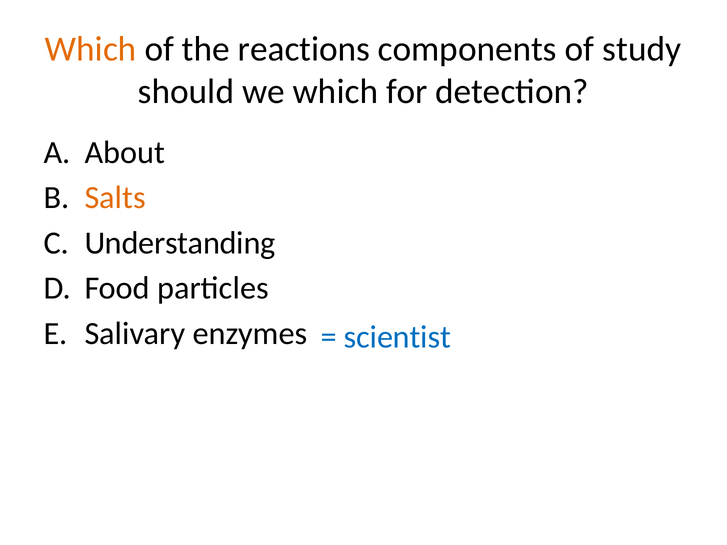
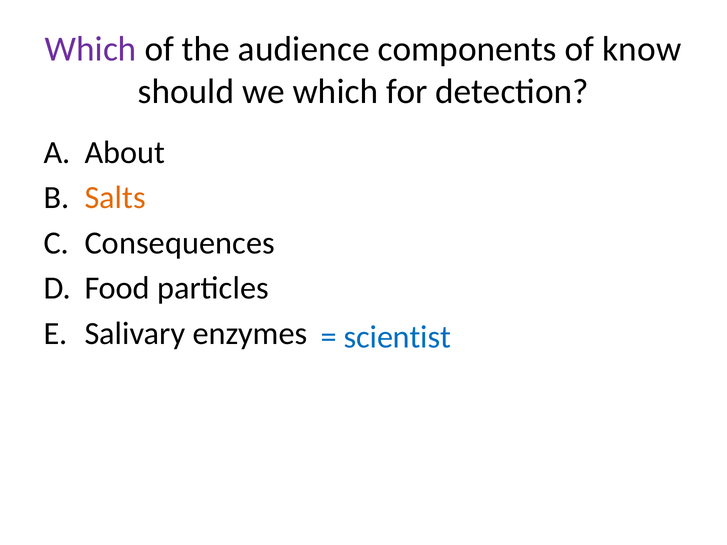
Which colour: orange -> purple (91, 49)
reactions: reactions -> audience (304, 49)
study: study -> know (642, 49)
Understanding: Understanding -> Consequences (180, 243)
